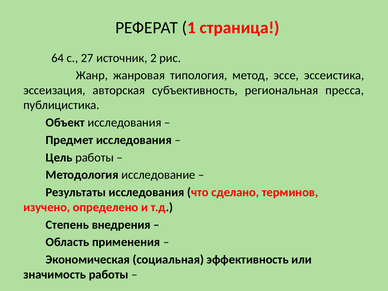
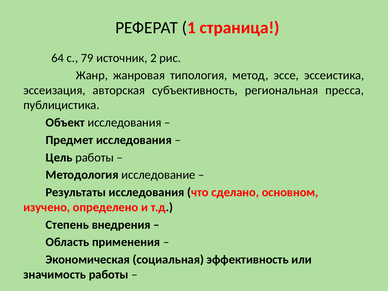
27: 27 -> 79 (87, 58)
терминов: терминов -> основном (290, 192)
